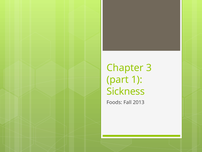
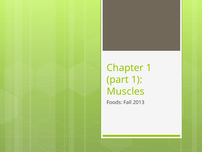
Chapter 3: 3 -> 1 (149, 68)
Sickness: Sickness -> Muscles (126, 91)
